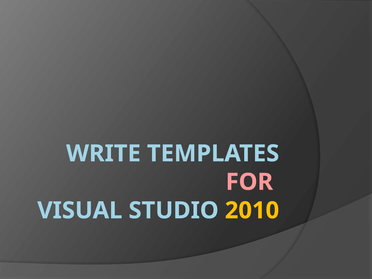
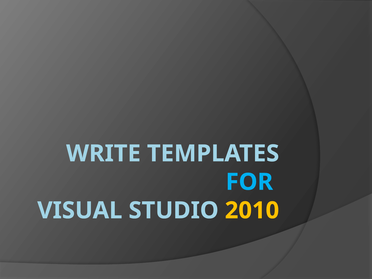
FOR colour: pink -> light blue (249, 182)
